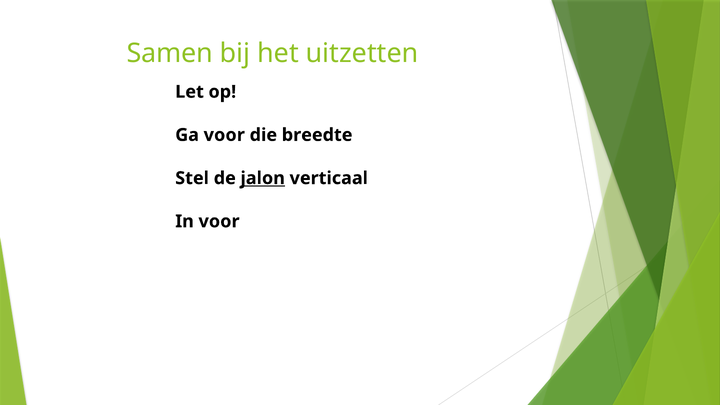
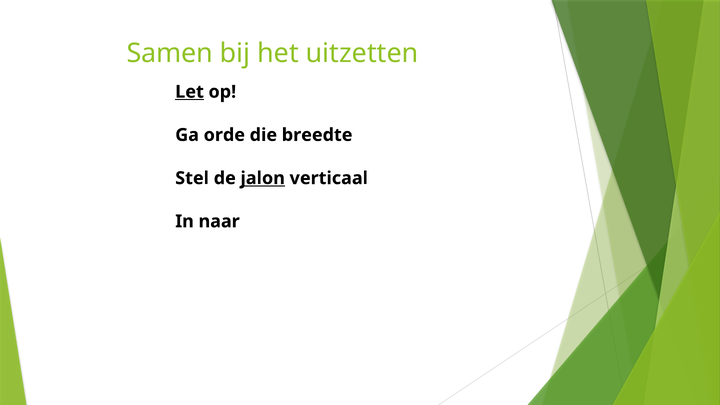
Let underline: none -> present (190, 92)
Ga voor: voor -> orde (224, 135)
In voor: voor -> naar (219, 221)
